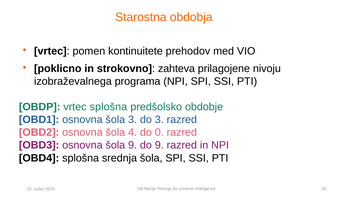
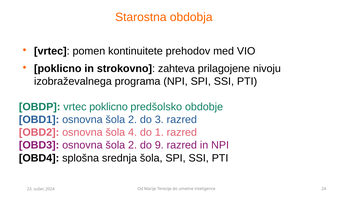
vrtec splošna: splošna -> poklicno (109, 107)
OBD1 osnovna šola 3: 3 -> 2 (133, 120)
0: 0 -> 1 (159, 133)
OBD3 osnovna šola 9: 9 -> 2 (133, 146)
